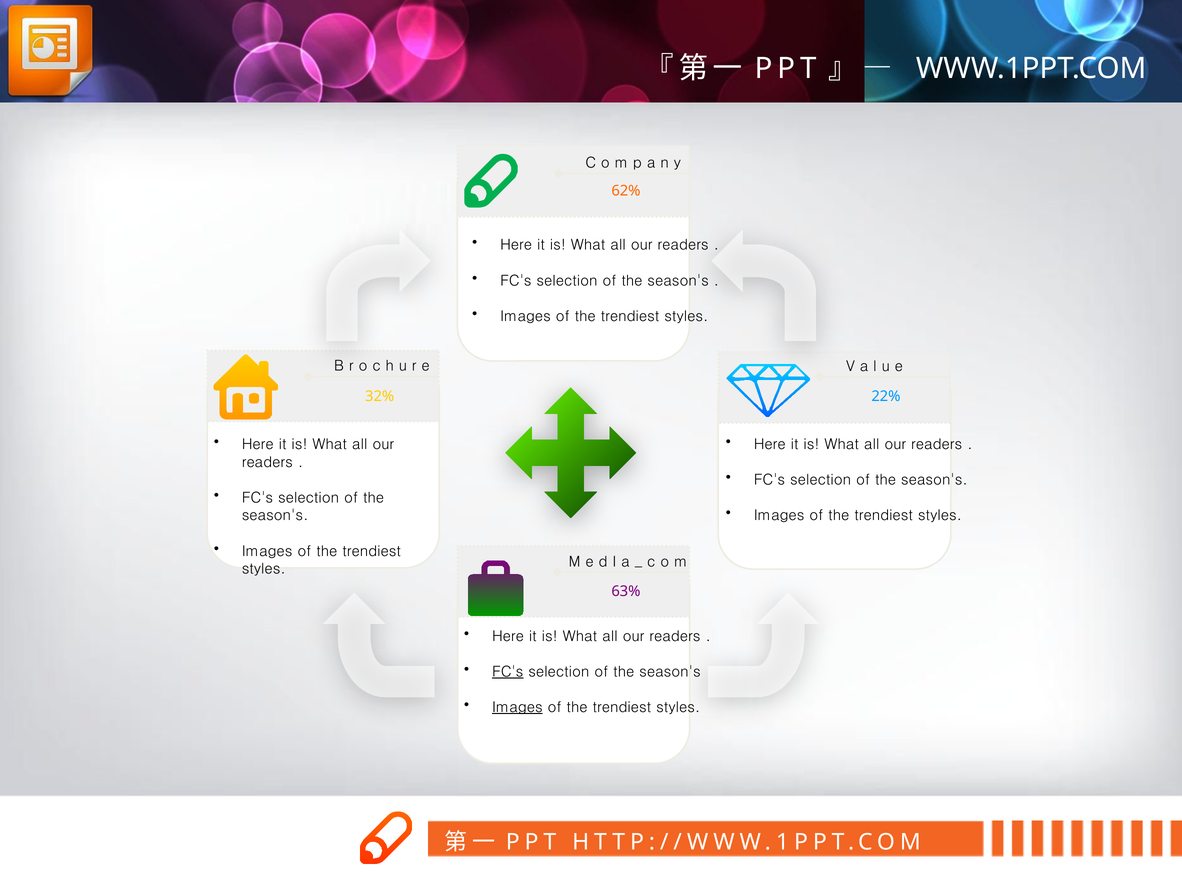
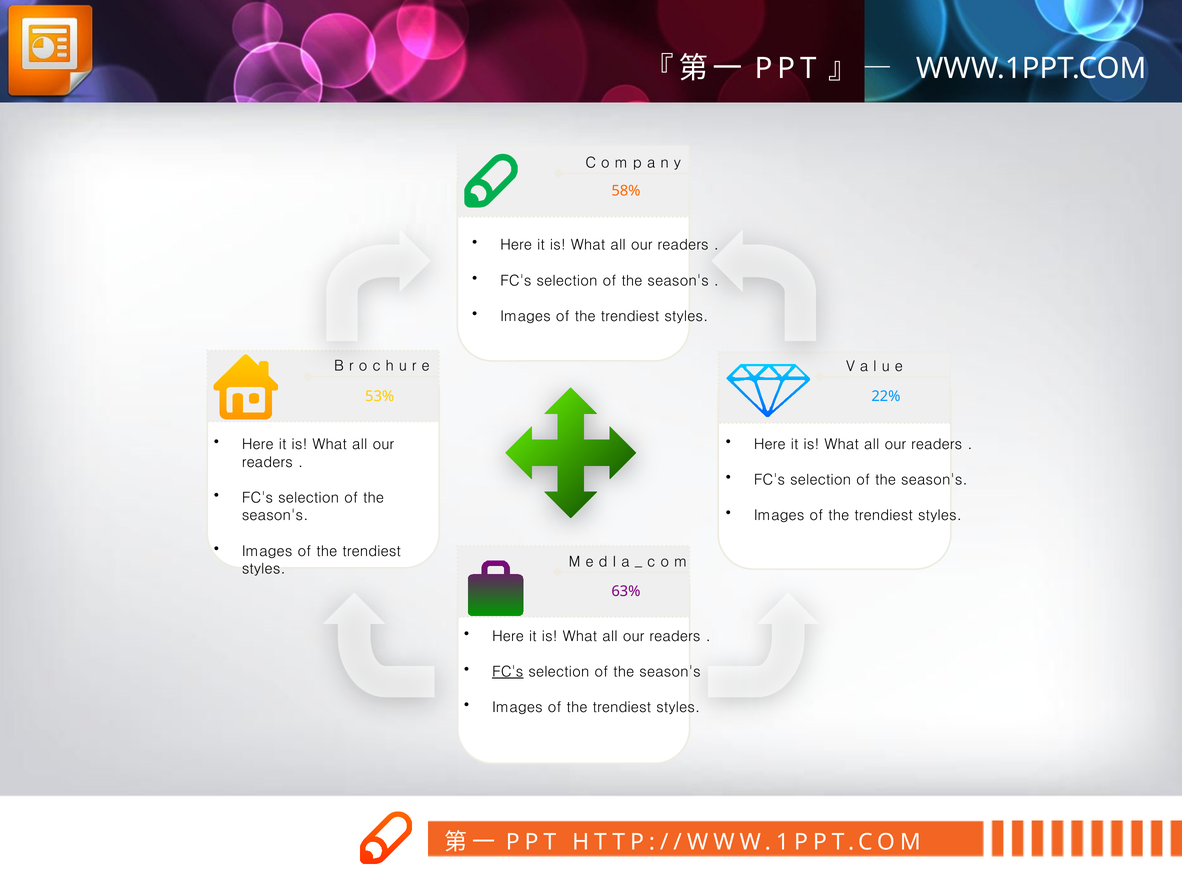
62%: 62% -> 58% (626, 191)
32%: 32% -> 53% (380, 396)
Images underline: present -> none (517, 707)
